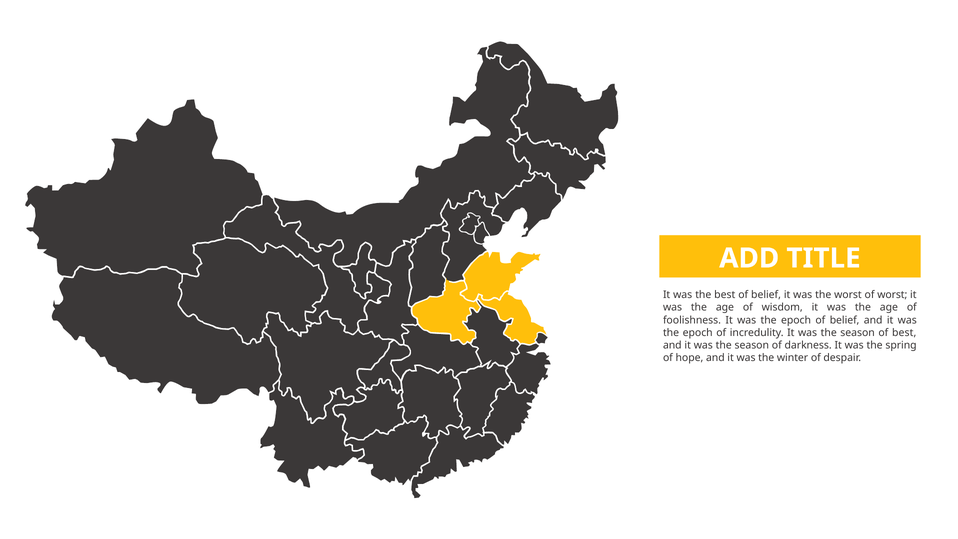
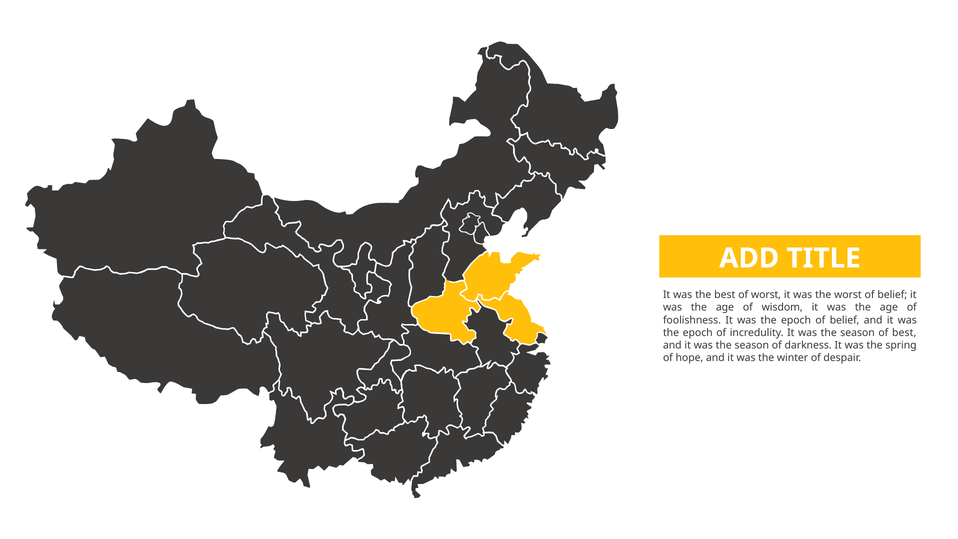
best of belief: belief -> worst (766, 295)
worst of worst: worst -> belief (892, 295)
